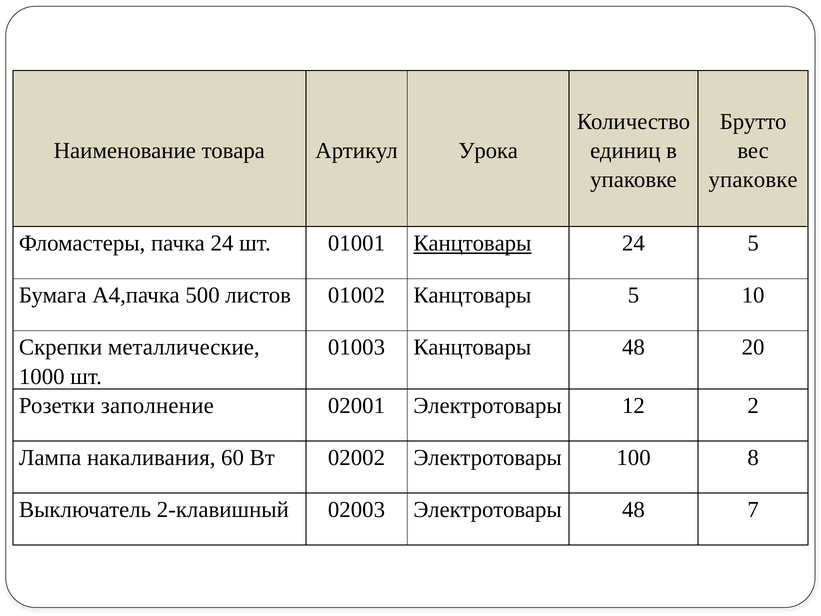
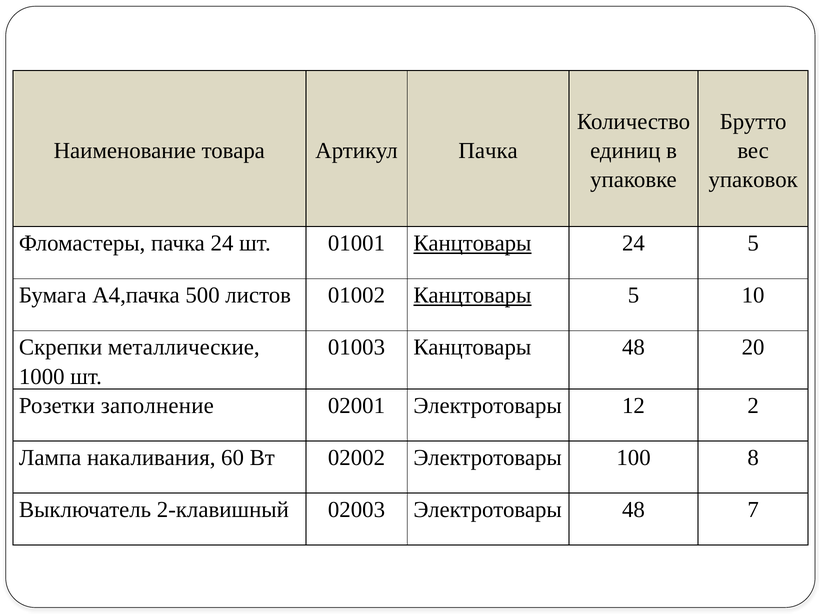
Артикул Урока: Урока -> Пачка (488, 151)
упаковке: упаковке -> упаковок (753, 180)
Канцтовары underline: none -> present (472, 295)
